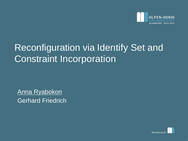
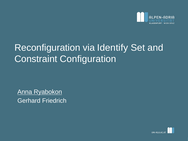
Incorporation: Incorporation -> Configuration (88, 59)
